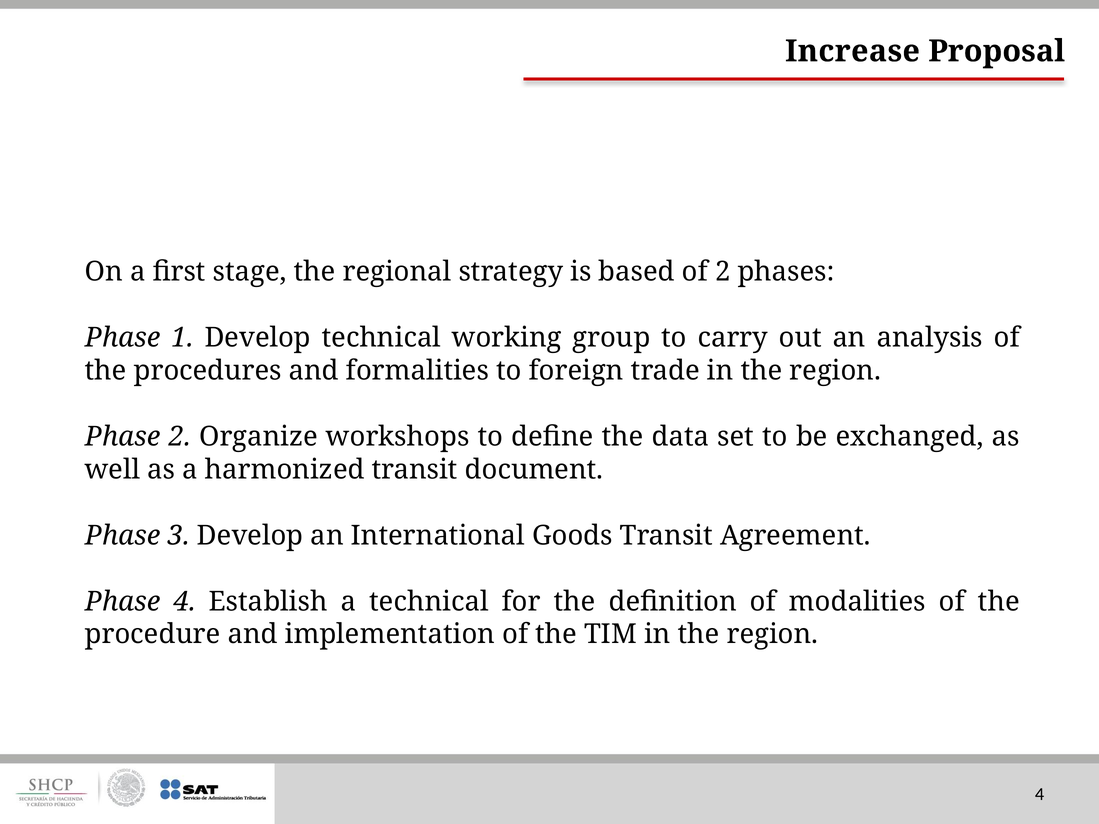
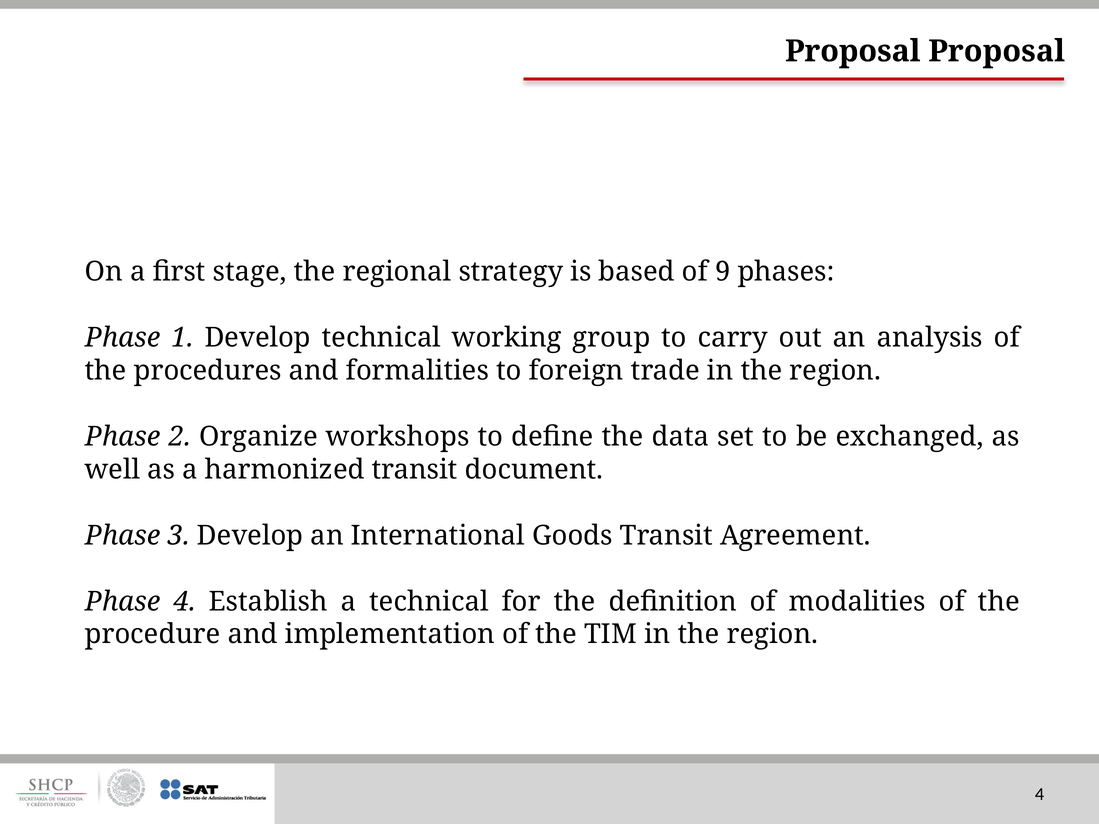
Increase: Increase -> Proposal (853, 51)
of 2: 2 -> 9 (723, 272)
